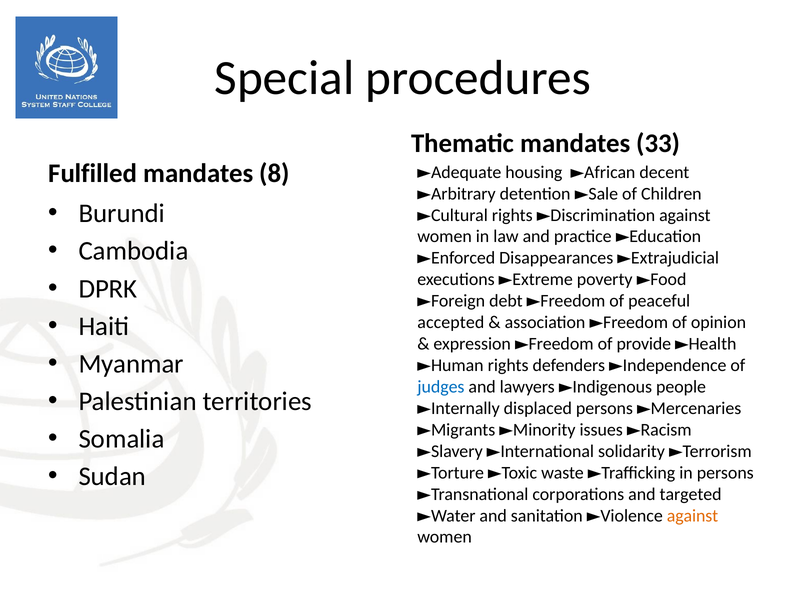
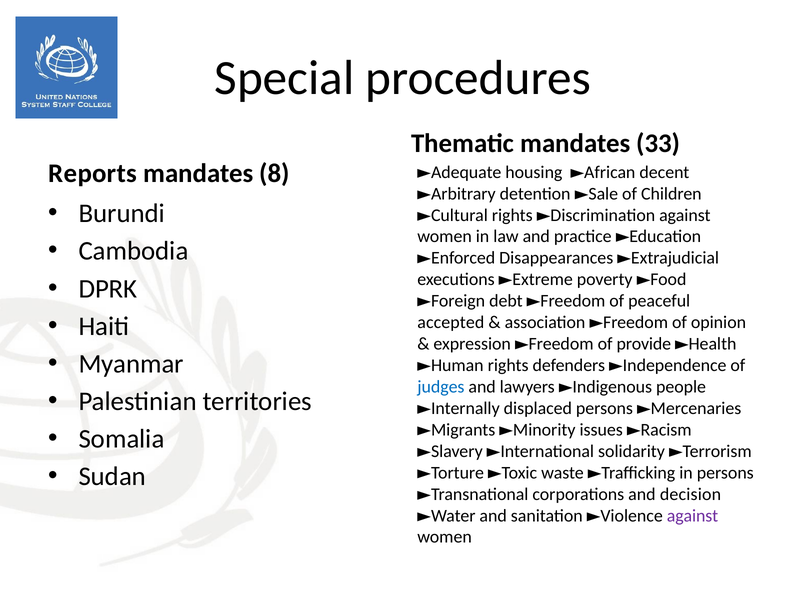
Fulfilled: Fulfilled -> Reports (93, 173)
targeted: targeted -> decision (690, 495)
against colour: orange -> purple (693, 516)
